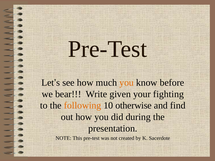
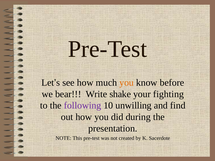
given: given -> shake (120, 94)
following colour: orange -> purple (83, 106)
otherwise: otherwise -> unwilling (134, 106)
